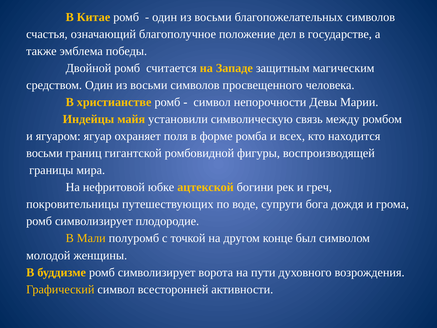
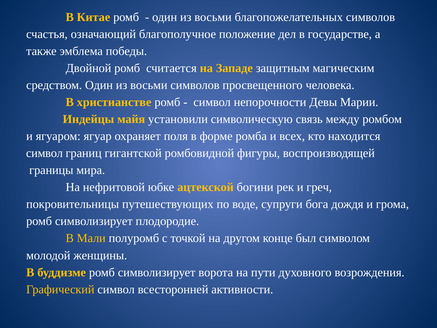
восьми: восьми -> символ (44, 153)
